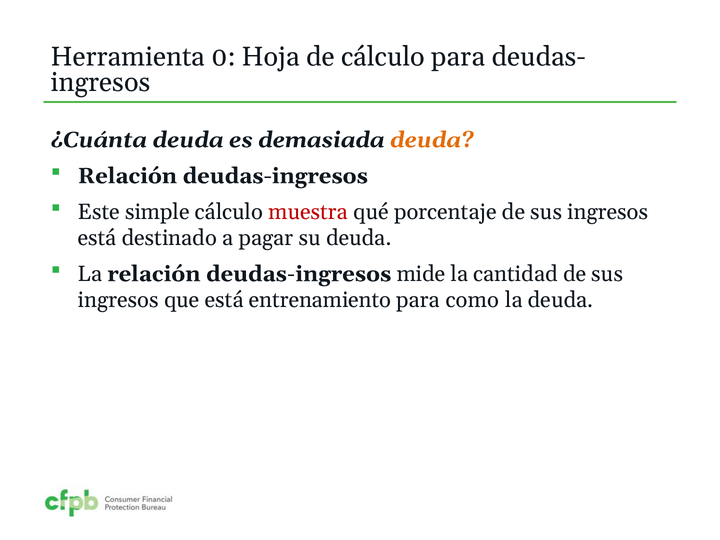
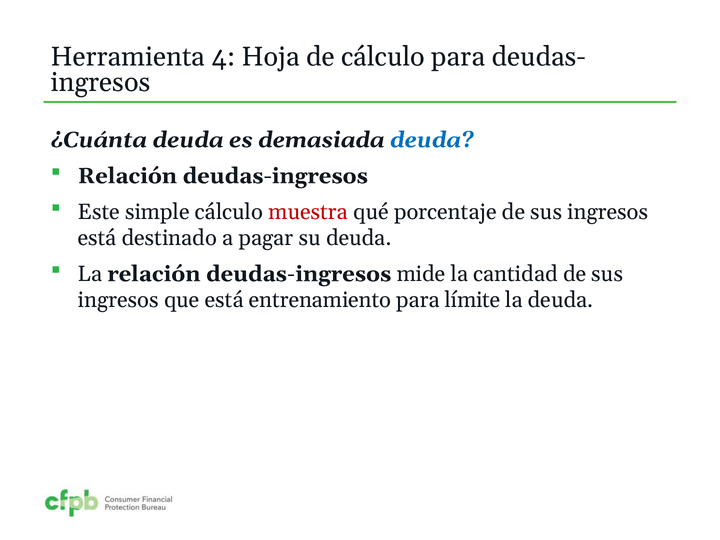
0: 0 -> 4 (223, 57)
deuda colour: orange -> blue (431, 140)
como: como -> límite (473, 300)
